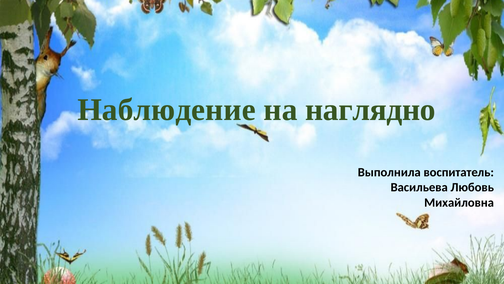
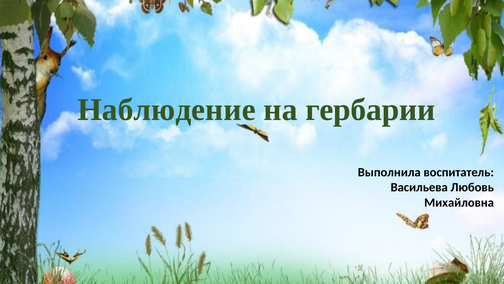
наглядно: наглядно -> гербарии (370, 110)
